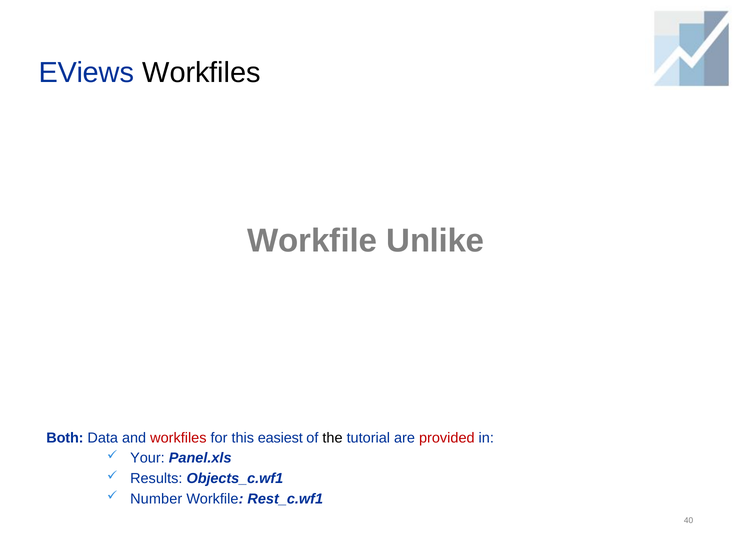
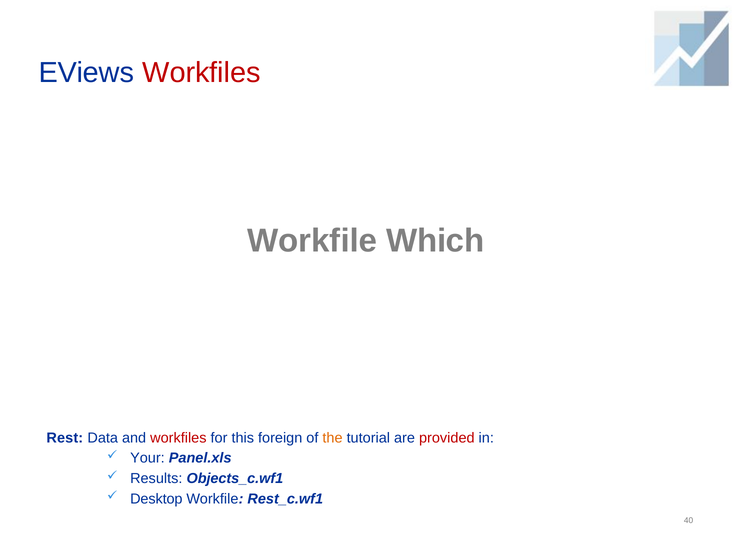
Workfiles colour: black -> red (201, 72)
Unlike: Unlike -> Which (435, 241)
Both: Both -> Rest (65, 438)
easiest: easiest -> foreign (280, 438)
the colour: black -> orange (332, 438)
Number: Number -> Desktop (156, 499)
